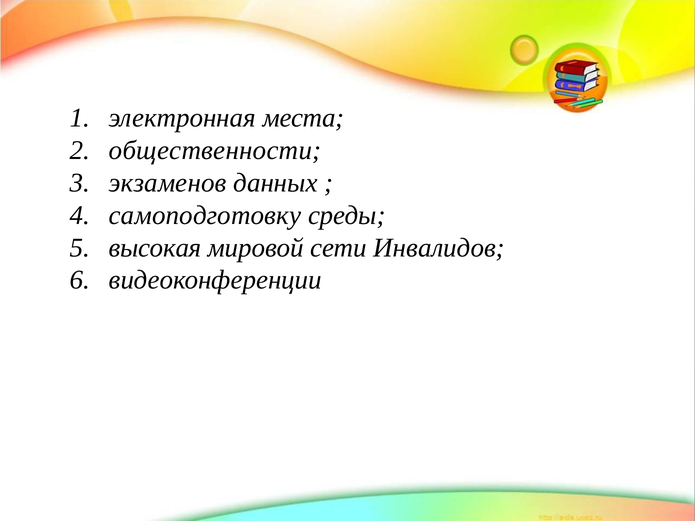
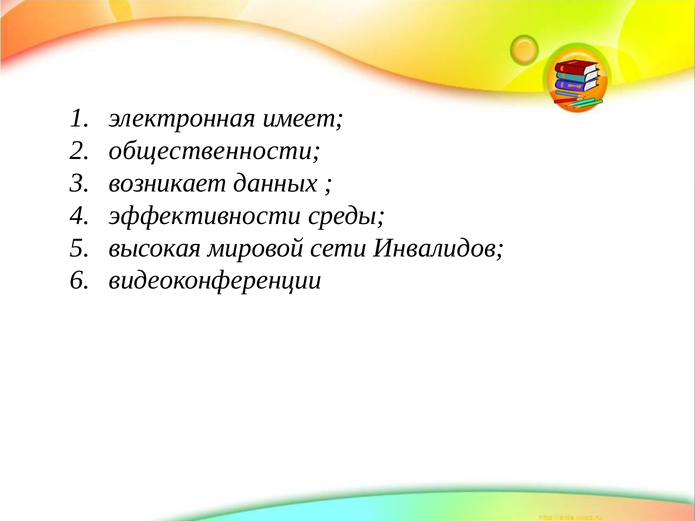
места: места -> имеет (304, 118)
экзаменов: экзаменов -> возникает (168, 183)
самоподготовку: самоподготовку -> эффективности (205, 215)
